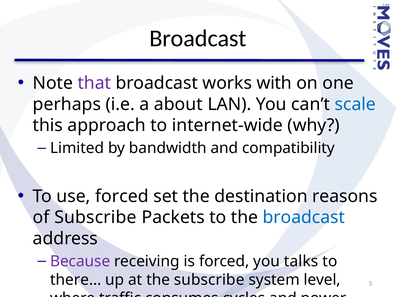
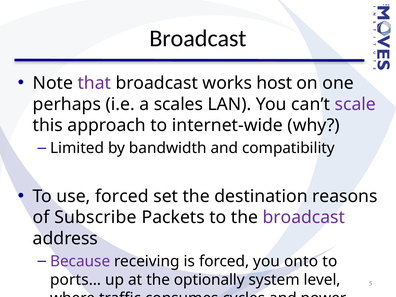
with: with -> host (274, 83)
about: about -> scales (178, 104)
scale colour: blue -> purple (355, 104)
broadcast colour: blue -> purple (304, 217)
talks: talks -> onto (301, 261)
there…: there… -> ports… (76, 280)
the subscribe: subscribe -> optionally (209, 280)
